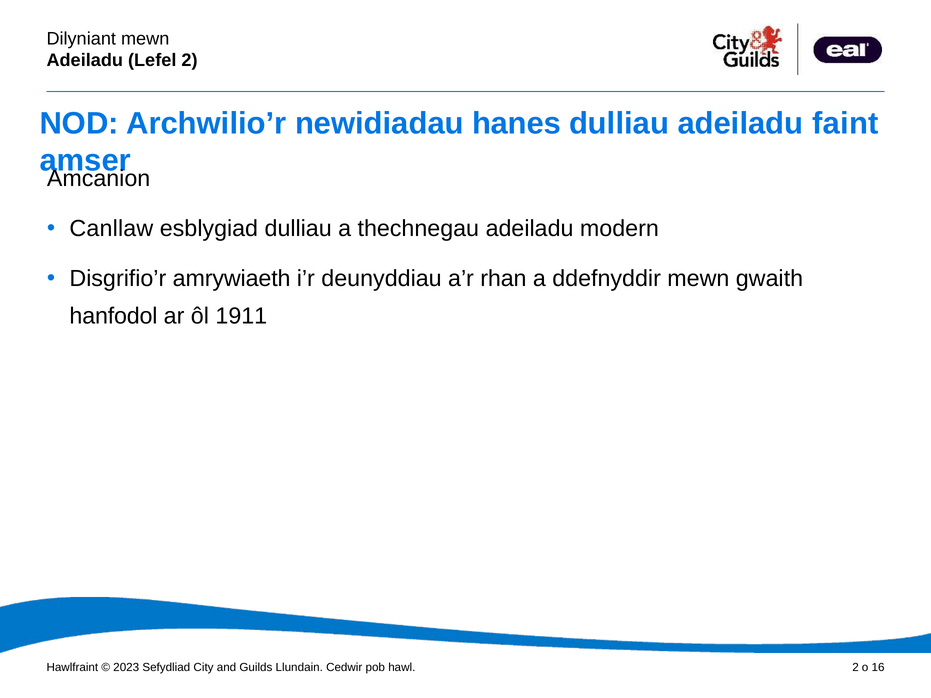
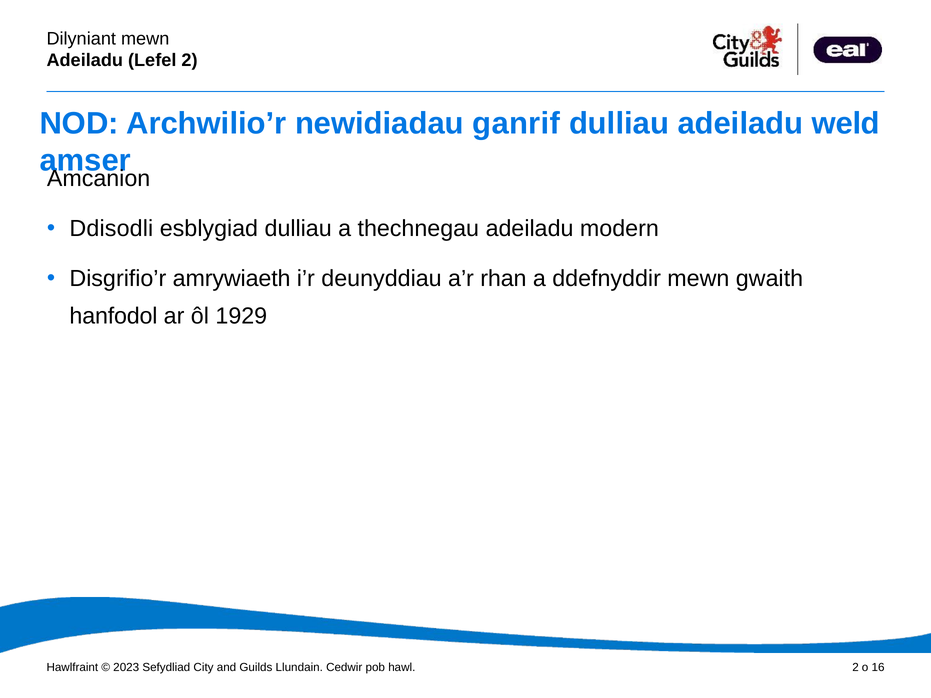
hanes: hanes -> ganrif (516, 123)
faint: faint -> weld (846, 123)
Canllaw: Canllaw -> Ddisodli (111, 229)
1911: 1911 -> 1929 (241, 316)
